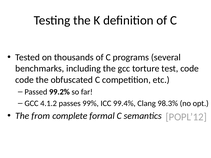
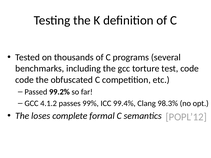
from: from -> loses (41, 116)
